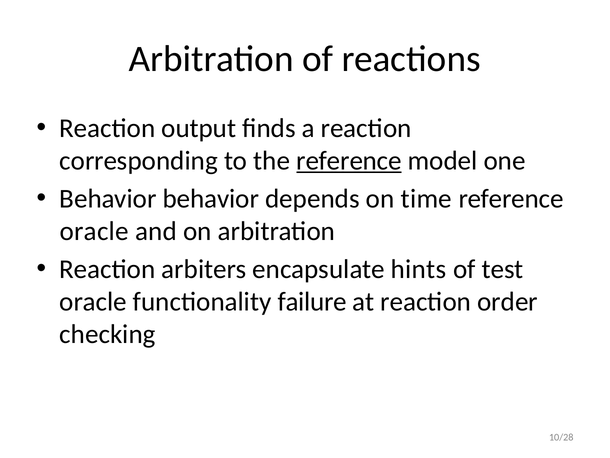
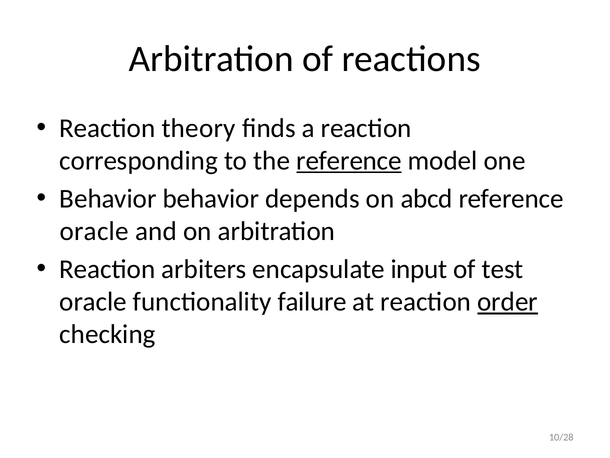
output: output -> theory (199, 128)
time: time -> abcd (427, 198)
hints: hints -> input (419, 269)
order underline: none -> present (508, 302)
